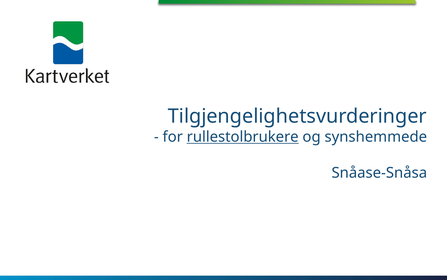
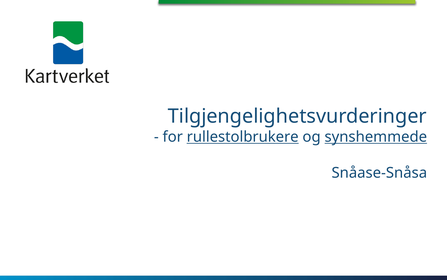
synshemmede underline: none -> present (376, 137)
